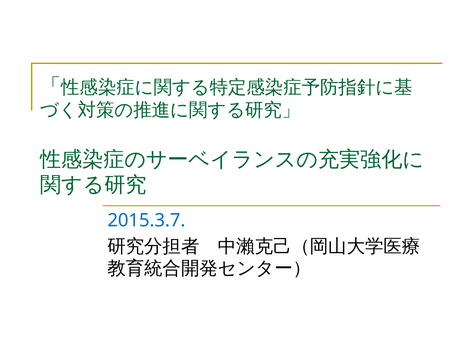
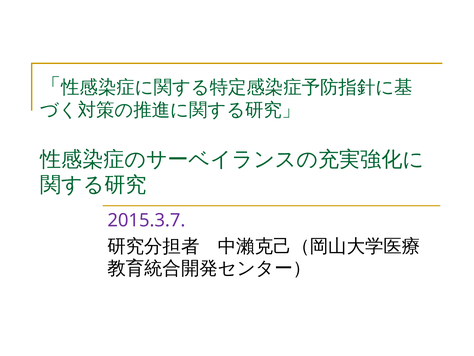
2015.3.7 colour: blue -> purple (146, 220)
